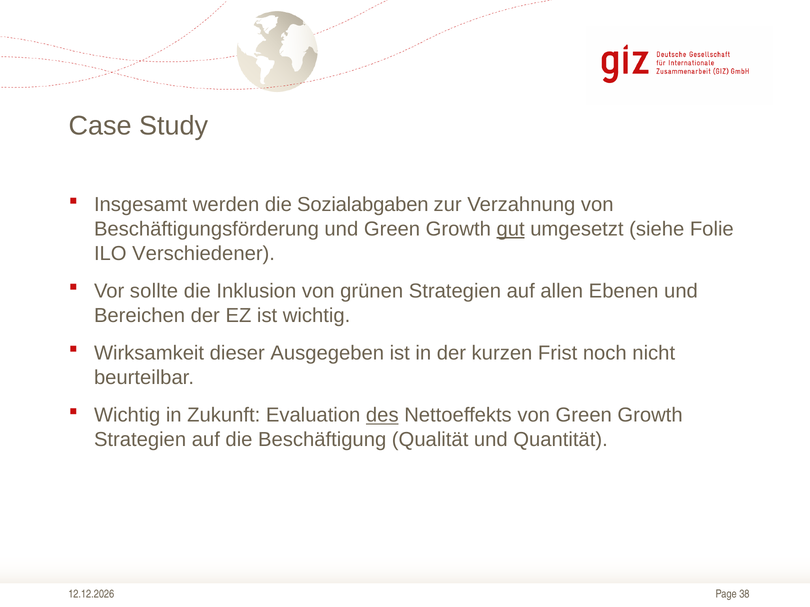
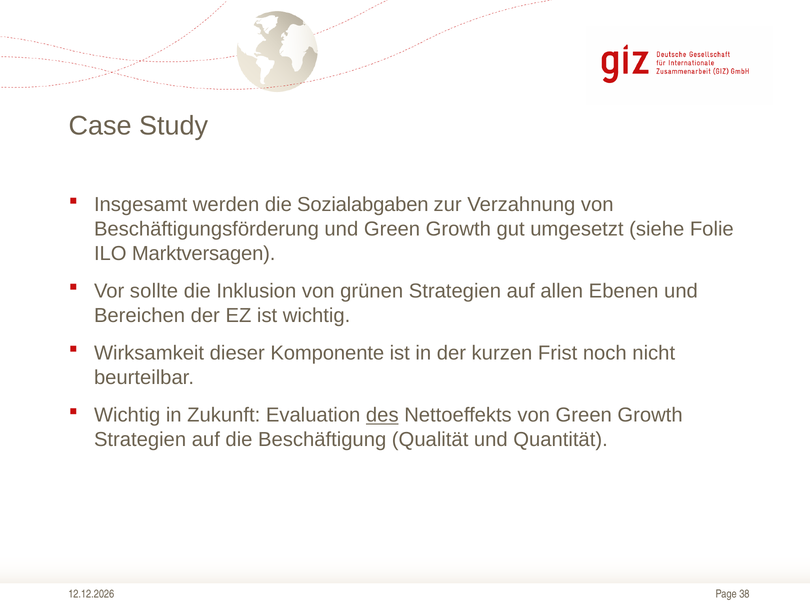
gut underline: present -> none (511, 229)
Verschiedener: Verschiedener -> Marktversagen (204, 254)
Ausgegeben: Ausgegeben -> Komponente (327, 353)
